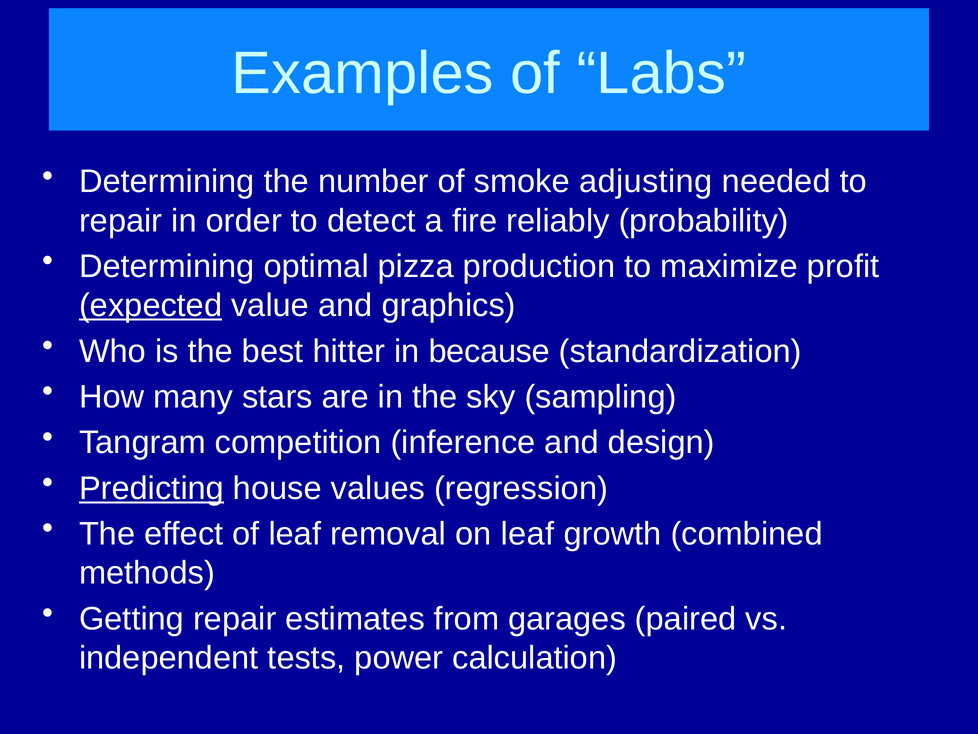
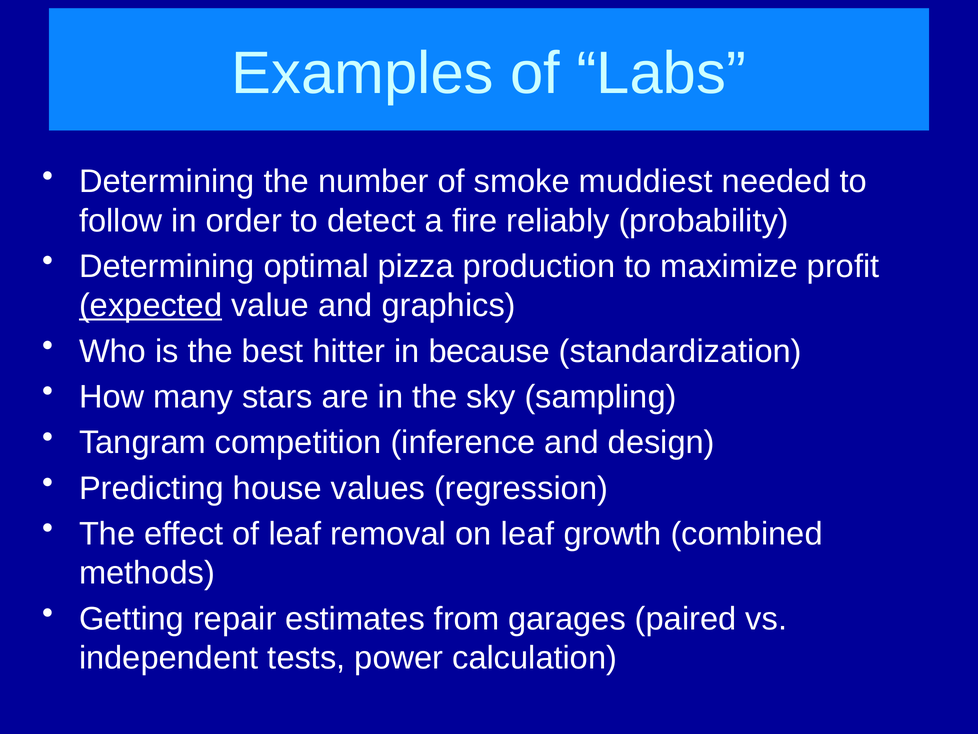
adjusting: adjusting -> muddiest (646, 182)
repair: repair -> follow (121, 221)
Predicting underline: present -> none (152, 488)
